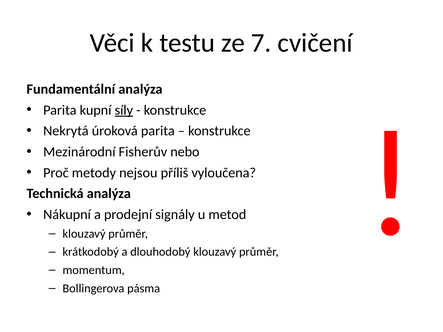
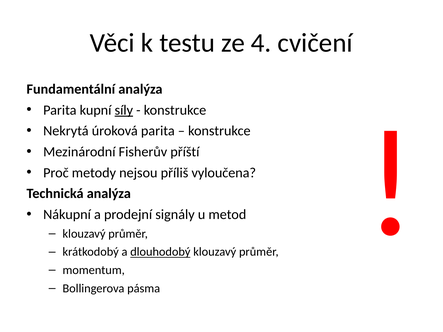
7: 7 -> 4 (261, 43)
nebo: nebo -> příští (185, 152)
dlouhodobý underline: none -> present (160, 252)
